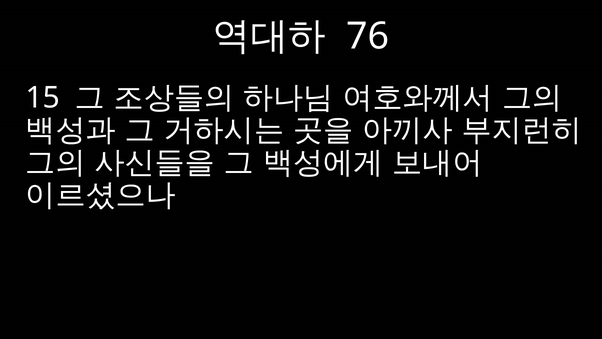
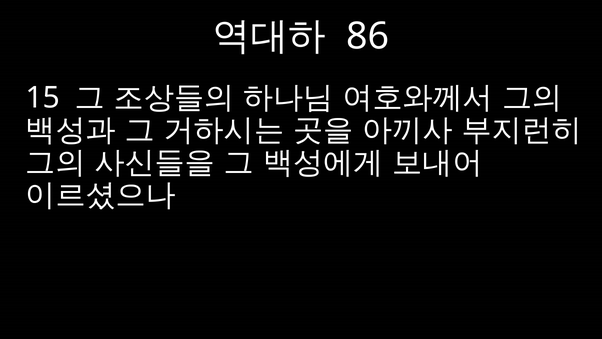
76: 76 -> 86 (368, 36)
